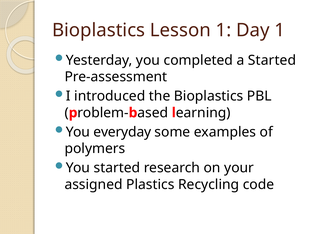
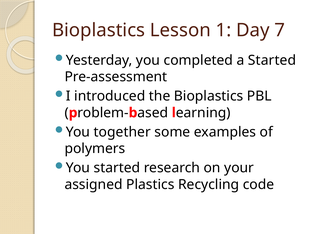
Day 1: 1 -> 7 (280, 30)
everyday: everyday -> together (122, 132)
